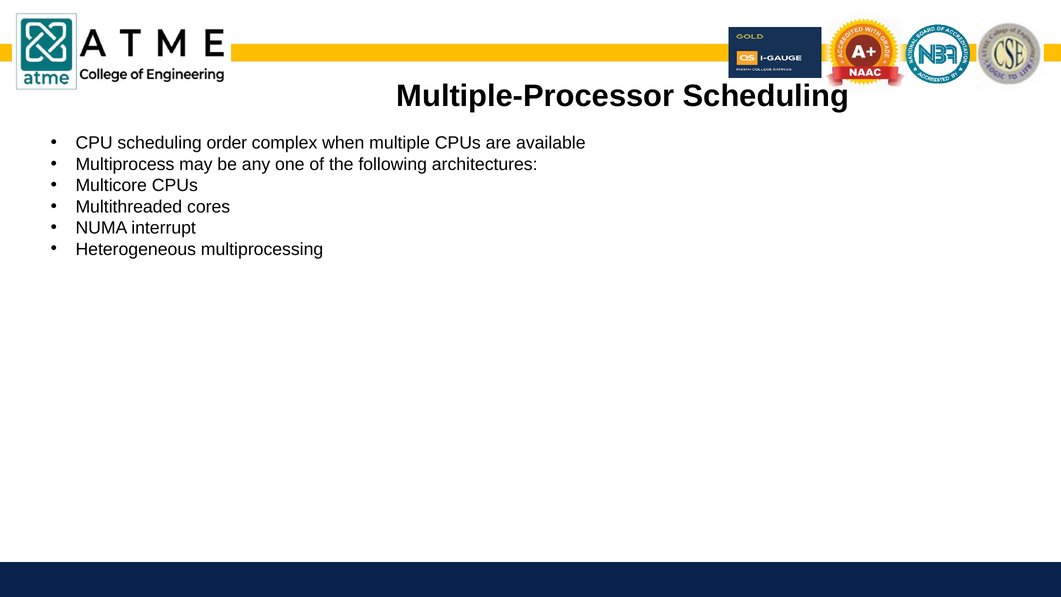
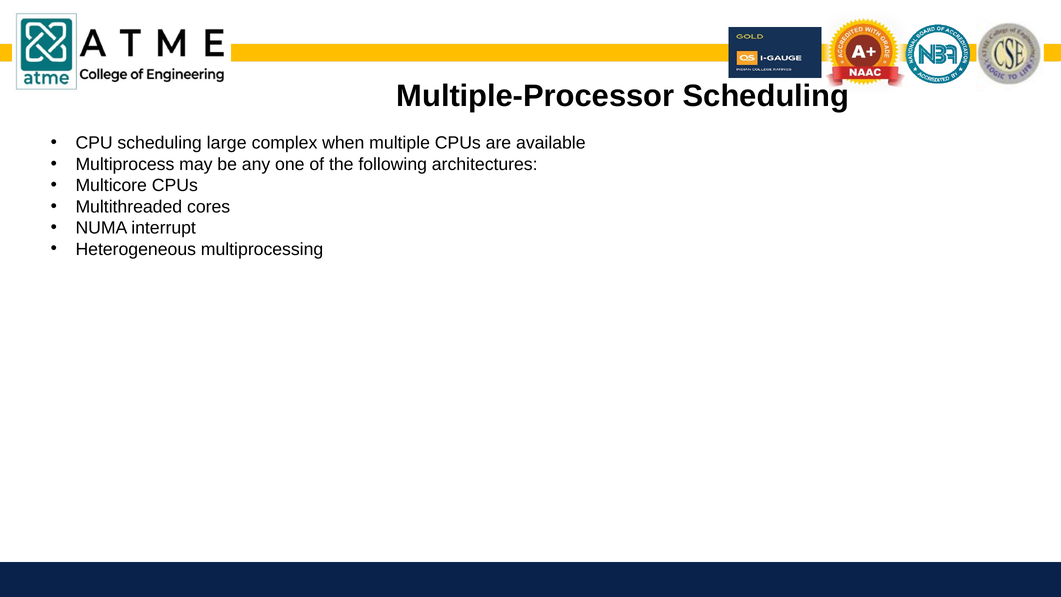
order: order -> large (227, 143)
